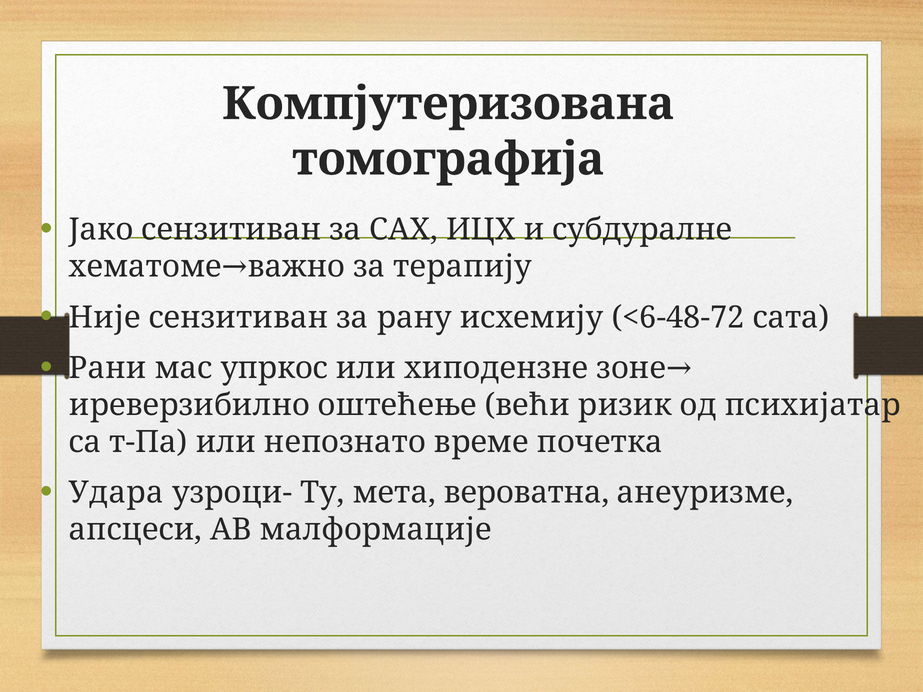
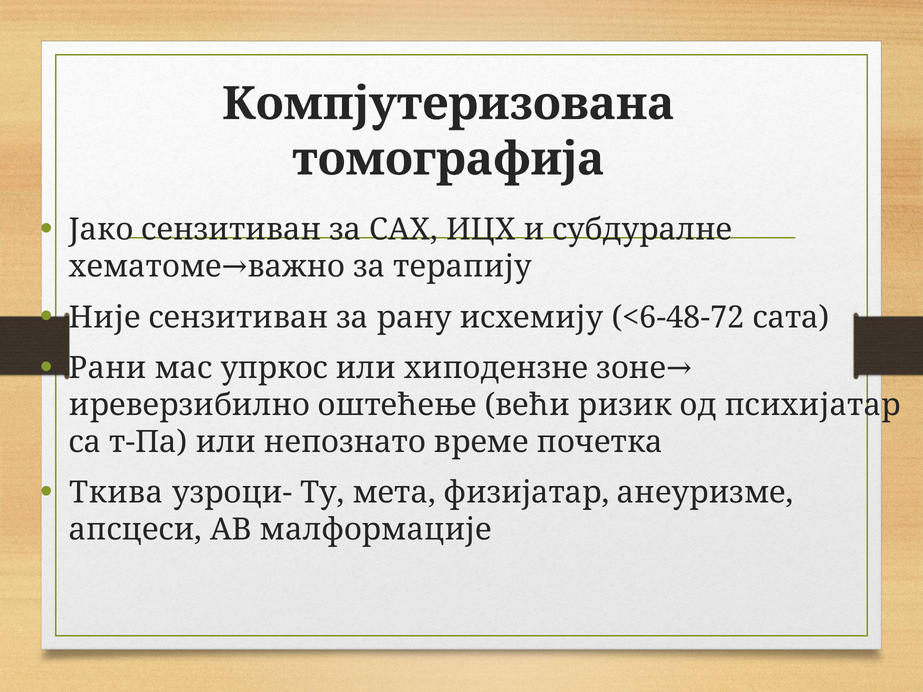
Удара: Удара -> Ткива (116, 493)
вероватна: вероватна -> физијатар (527, 493)
